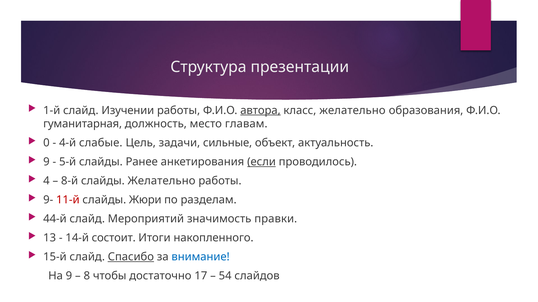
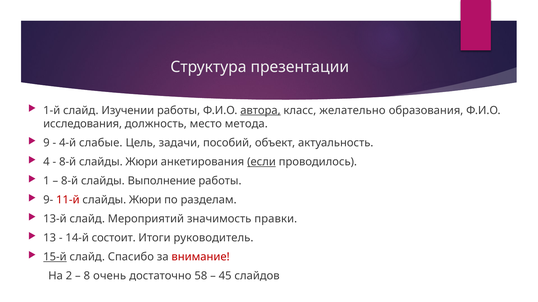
гуманитарная: гуманитарная -> исследования (83, 124)
главам: главам -> метода (246, 124)
0: 0 -> 9 (46, 143)
сильные: сильные -> пособий (228, 143)
9: 9 -> 4 (46, 162)
5-й: 5-й -> 8-й (68, 162)
Ранее: Ранее -> Жюри (142, 162)
4: 4 -> 1 (46, 181)
слайды Желательно: Желательно -> Выполнение (162, 181)
44-й: 44-й -> 13-й (55, 219)
накопленного: накопленного -> руководитель (213, 238)
15-й underline: none -> present (55, 257)
Спасибо underline: present -> none (131, 257)
внимание colour: blue -> red (201, 257)
На 9: 9 -> 2 (69, 277)
чтобы: чтобы -> очень (110, 277)
17: 17 -> 58 (201, 277)
54: 54 -> 45 (225, 277)
